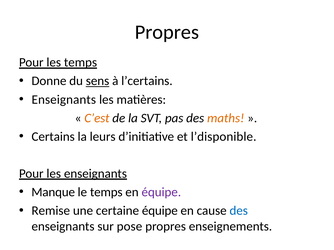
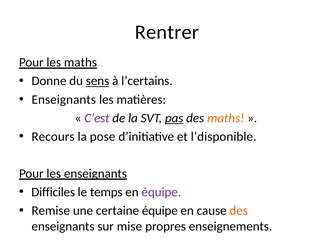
Propres: Propres -> Rentrer (167, 32)
les temps: temps -> maths (80, 63)
C’est colour: orange -> purple (97, 118)
pas underline: none -> present (174, 118)
Certains: Certains -> Recours (53, 137)
leurs: leurs -> pose (103, 137)
Manque: Manque -> Difficiles (53, 193)
des colour: blue -> orange (239, 211)
pose: pose -> mise (129, 227)
